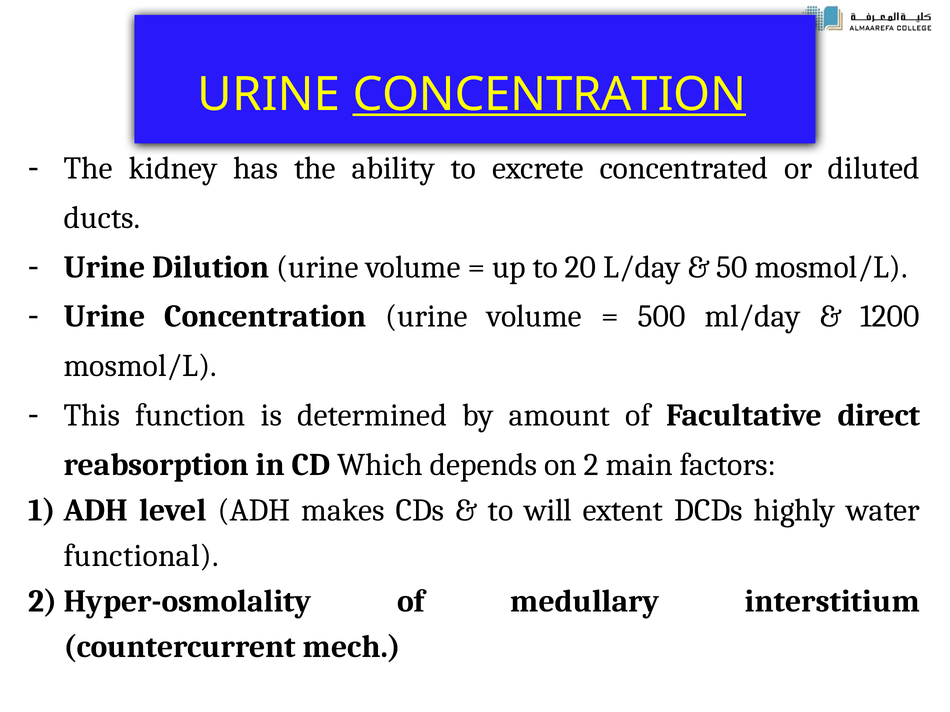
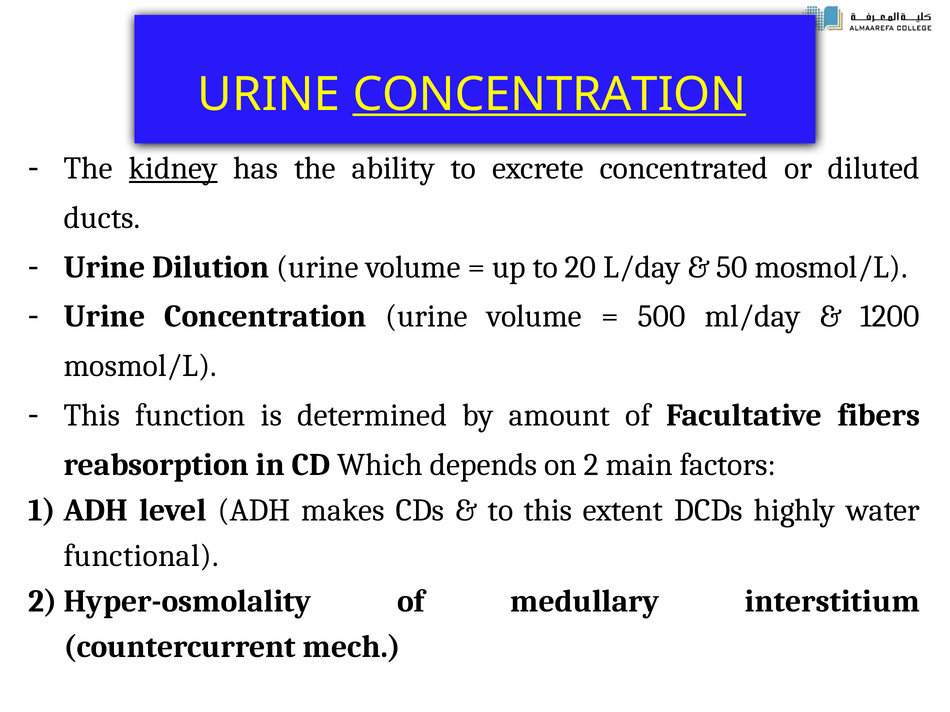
kidney underline: none -> present (173, 169)
direct: direct -> fibers (879, 416)
to will: will -> this (548, 510)
